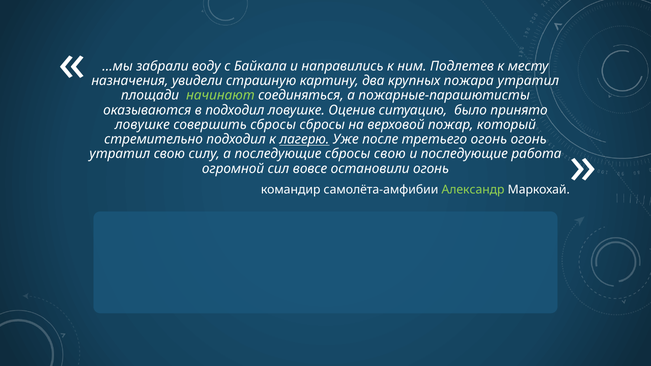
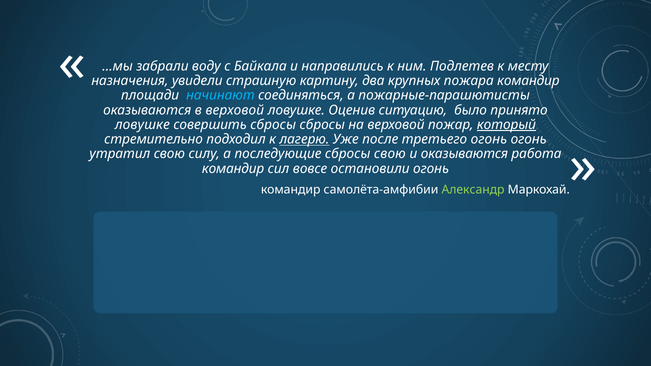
пожара утратил: утратил -> командир (528, 81)
начинают colour: light green -> light blue (220, 95)
в подходил: подходил -> верховой (235, 110)
который underline: none -> present (506, 125)
и последующие: последующие -> оказываются (464, 154)
огромной: огромной -> командир (233, 169)
